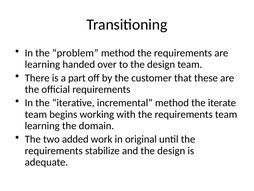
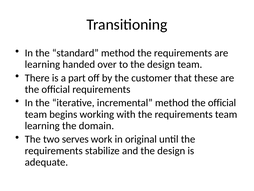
problem: problem -> standard (75, 53)
method the iterate: iterate -> official (222, 103)
added: added -> serves (75, 139)
